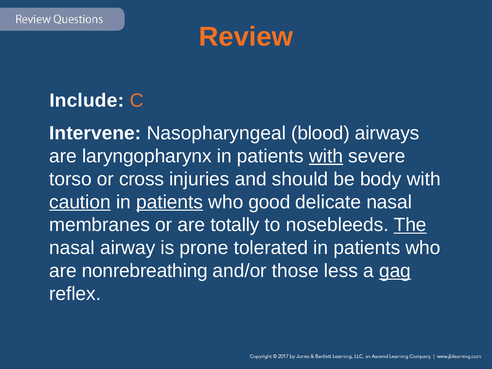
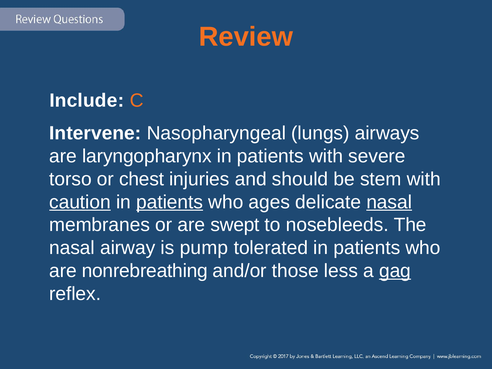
blood: blood -> lungs (320, 133)
with underline: present -> none (326, 156)
cross: cross -> chest (142, 179)
body: body -> stem (381, 179)
good: good -> ages (269, 202)
nasal underline: none -> present (389, 202)
totally: totally -> swept (235, 225)
The underline: present -> none (410, 225)
prone: prone -> pump (204, 248)
